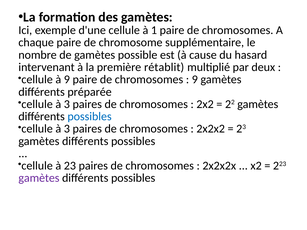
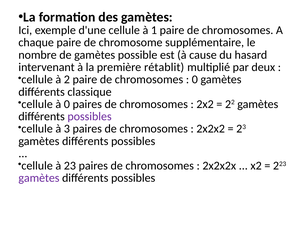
à 9: 9 -> 2 (67, 80)
9: 9 -> 0 (195, 80)
préparée: préparée -> classique (90, 92)
3: 3 -> 0 (67, 104)
possibles colour: blue -> purple (90, 117)
